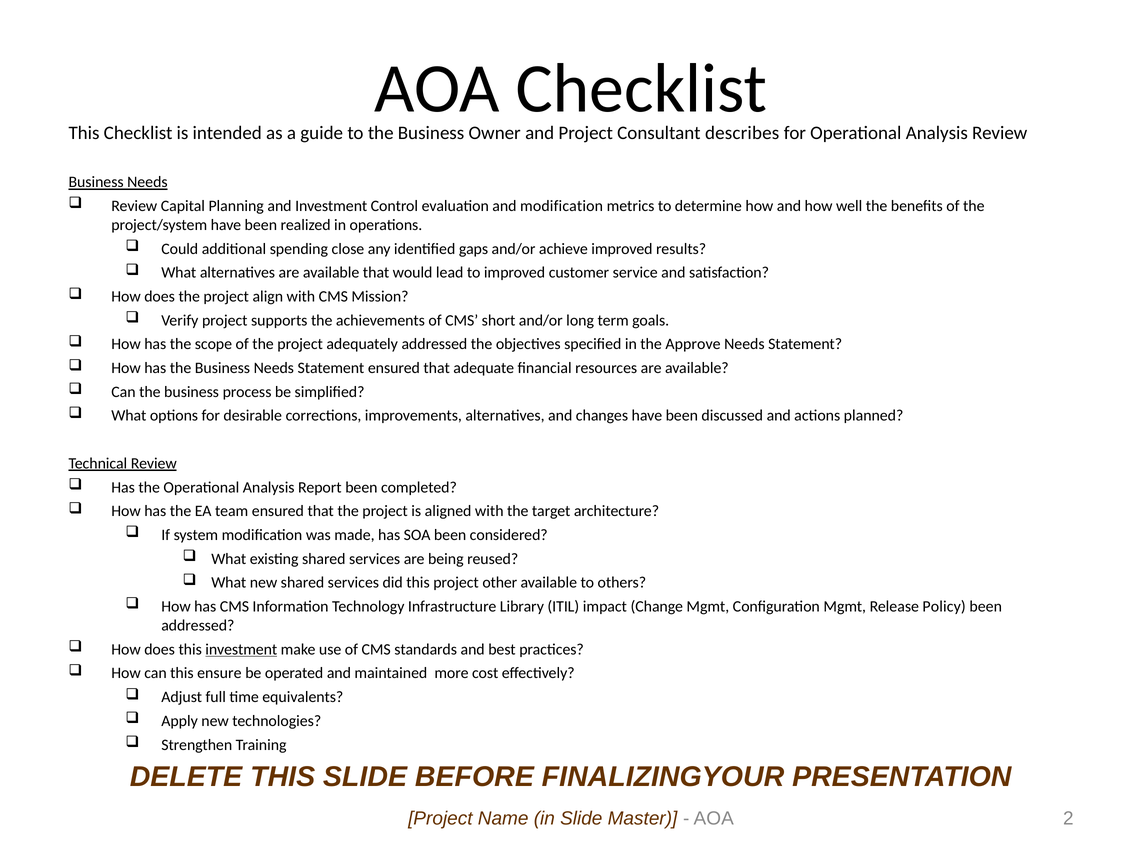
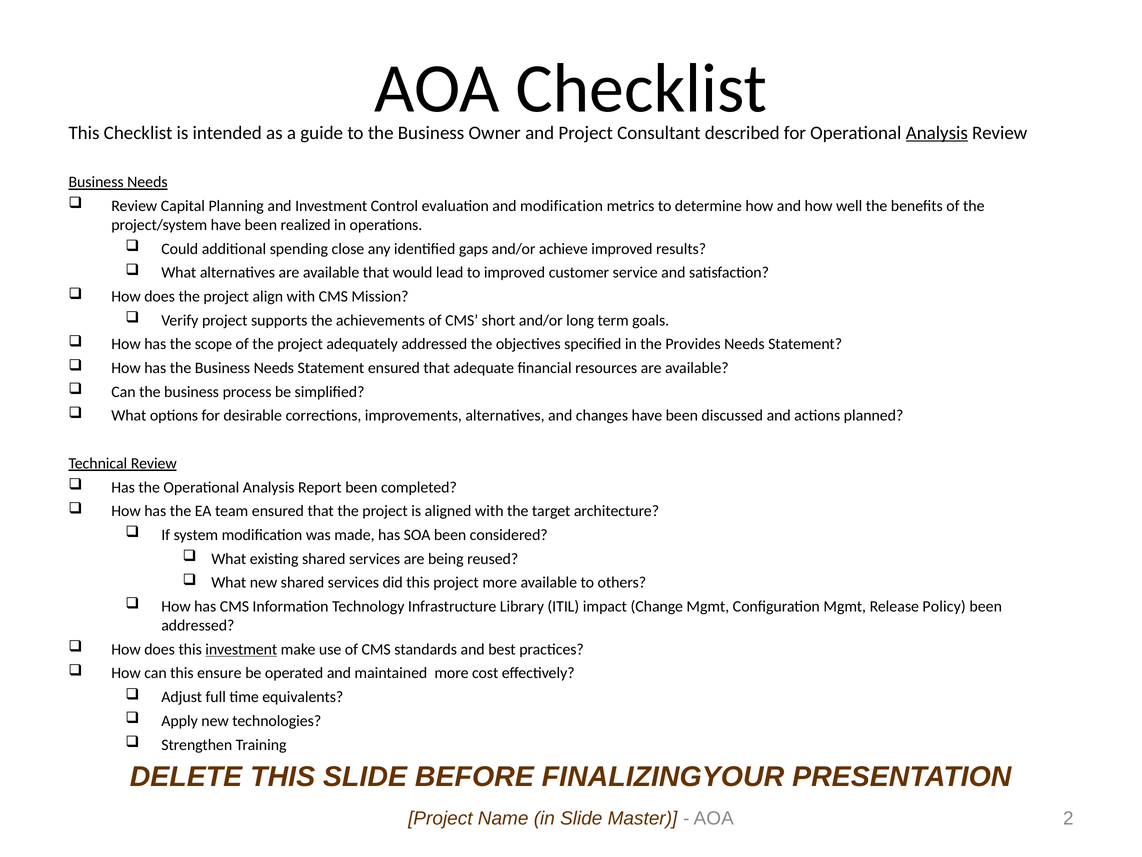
describes: describes -> described (742, 133)
Analysis underline: none -> present (937, 133)
Approve: Approve -> Provides (693, 344)
project other: other -> more (500, 582)
